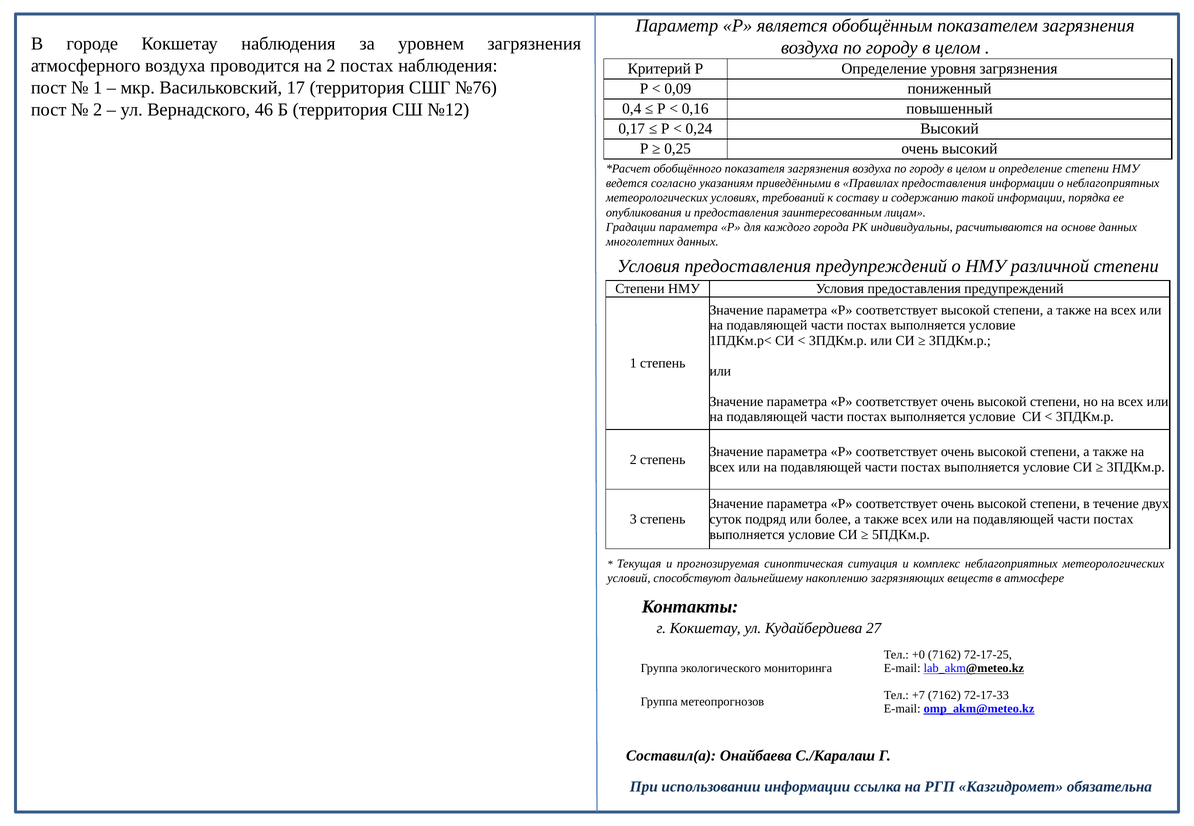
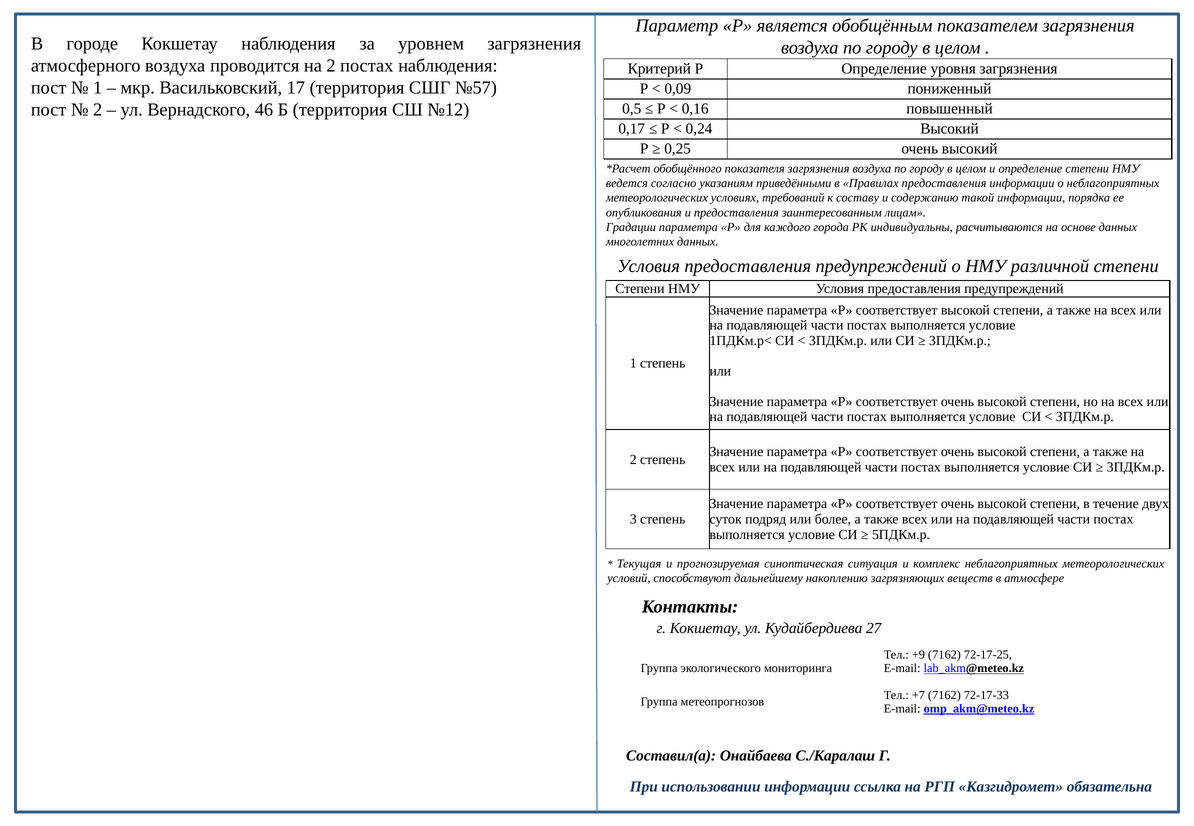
№76: №76 -> №57 (476, 88)
0,4: 0,4 -> 0,5 (632, 109)
+0: +0 -> +9 (918, 655)
